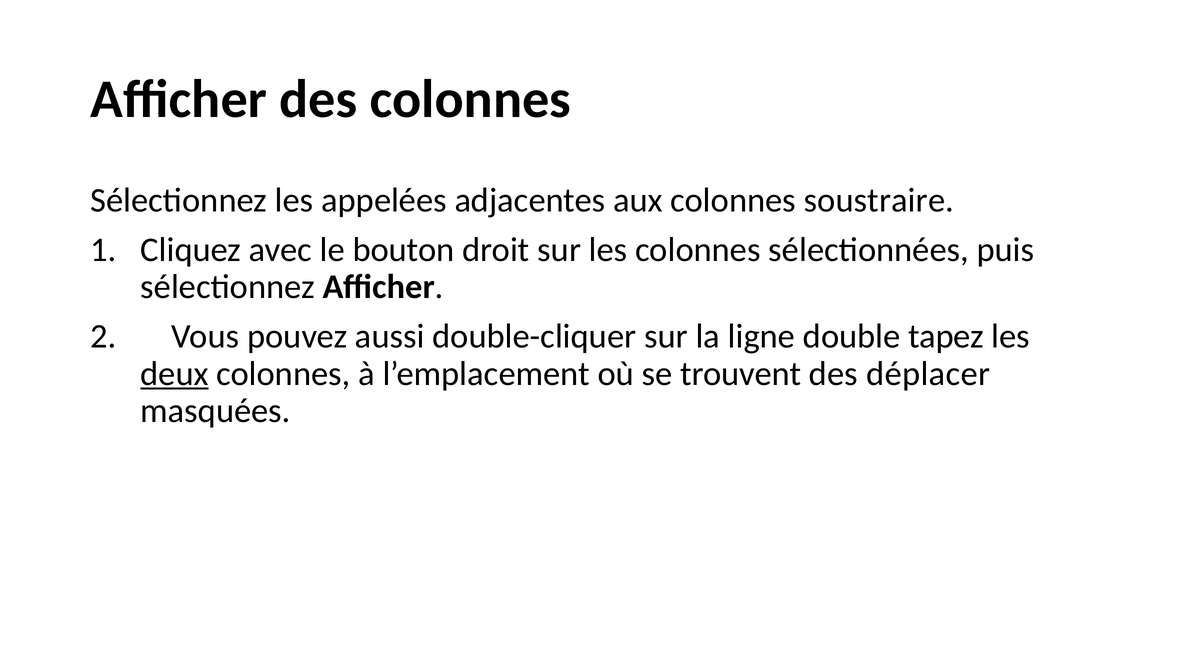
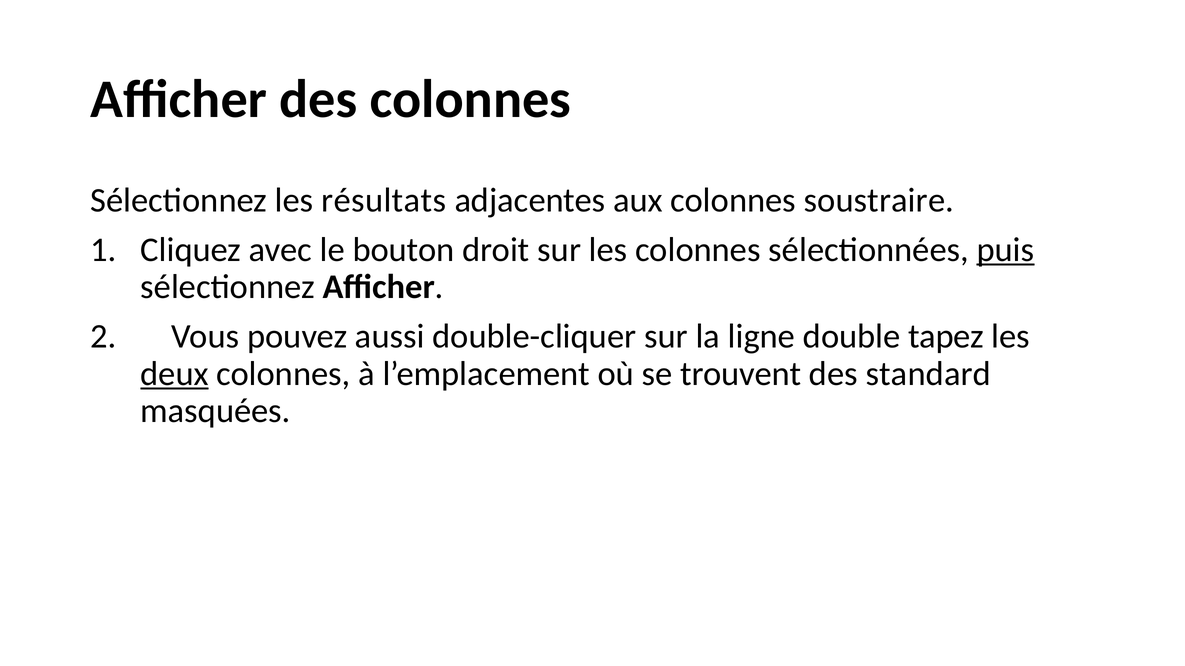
appelées: appelées -> résultats (384, 200)
puis underline: none -> present (1006, 250)
déplacer: déplacer -> standard (928, 374)
